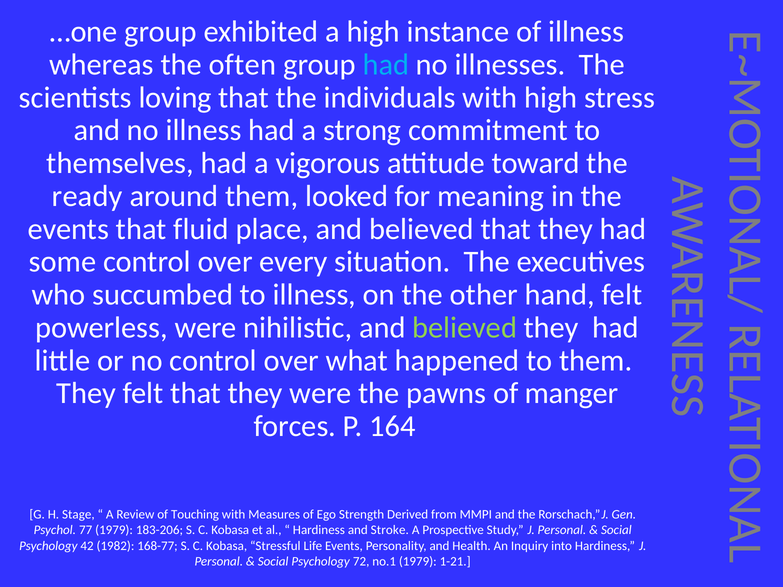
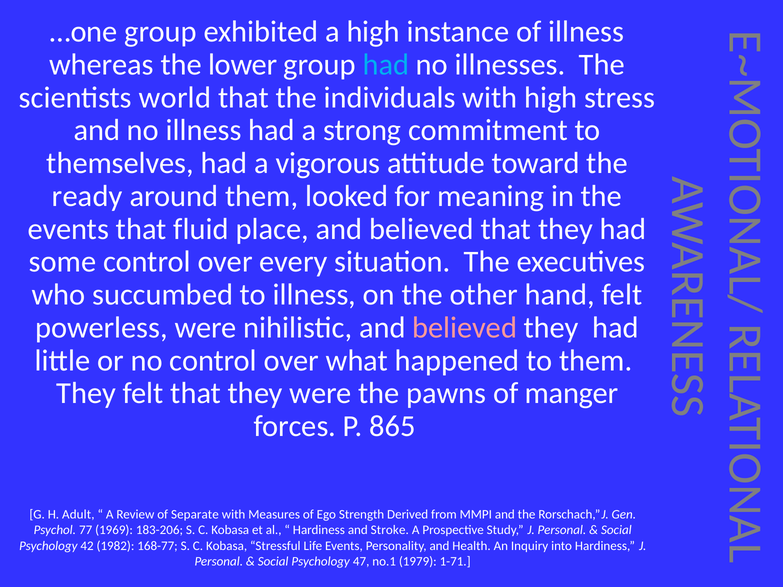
often: often -> lower (243, 65)
loving: loving -> world (175, 98)
believed colour: light green -> pink (465, 328)
164: 164 -> 865 (393, 426)
Stage: Stage -> Adult (78, 515)
Touching: Touching -> Separate (195, 515)
77 1979: 1979 -> 1969 (114, 530)
72: 72 -> 47 (361, 562)
1-21: 1-21 -> 1-71 (455, 562)
